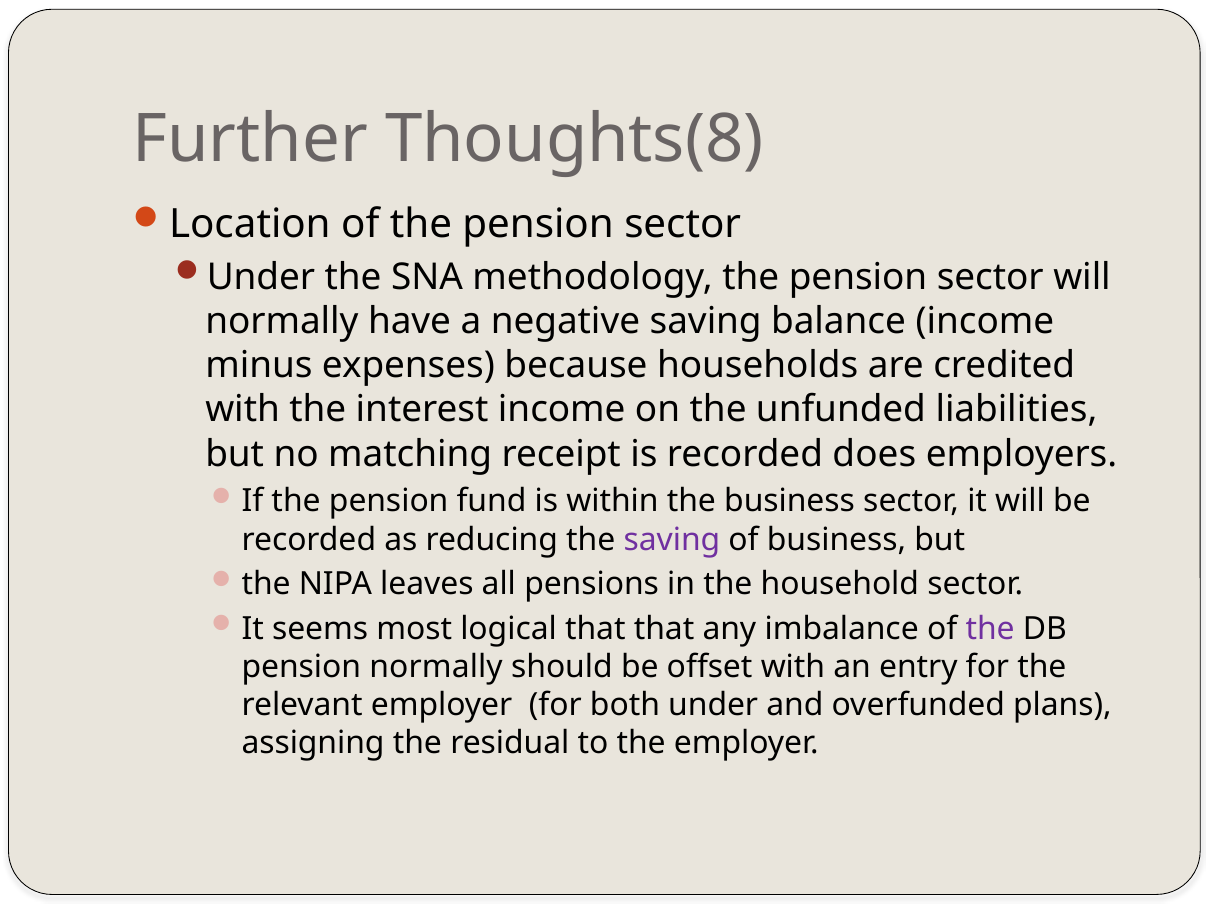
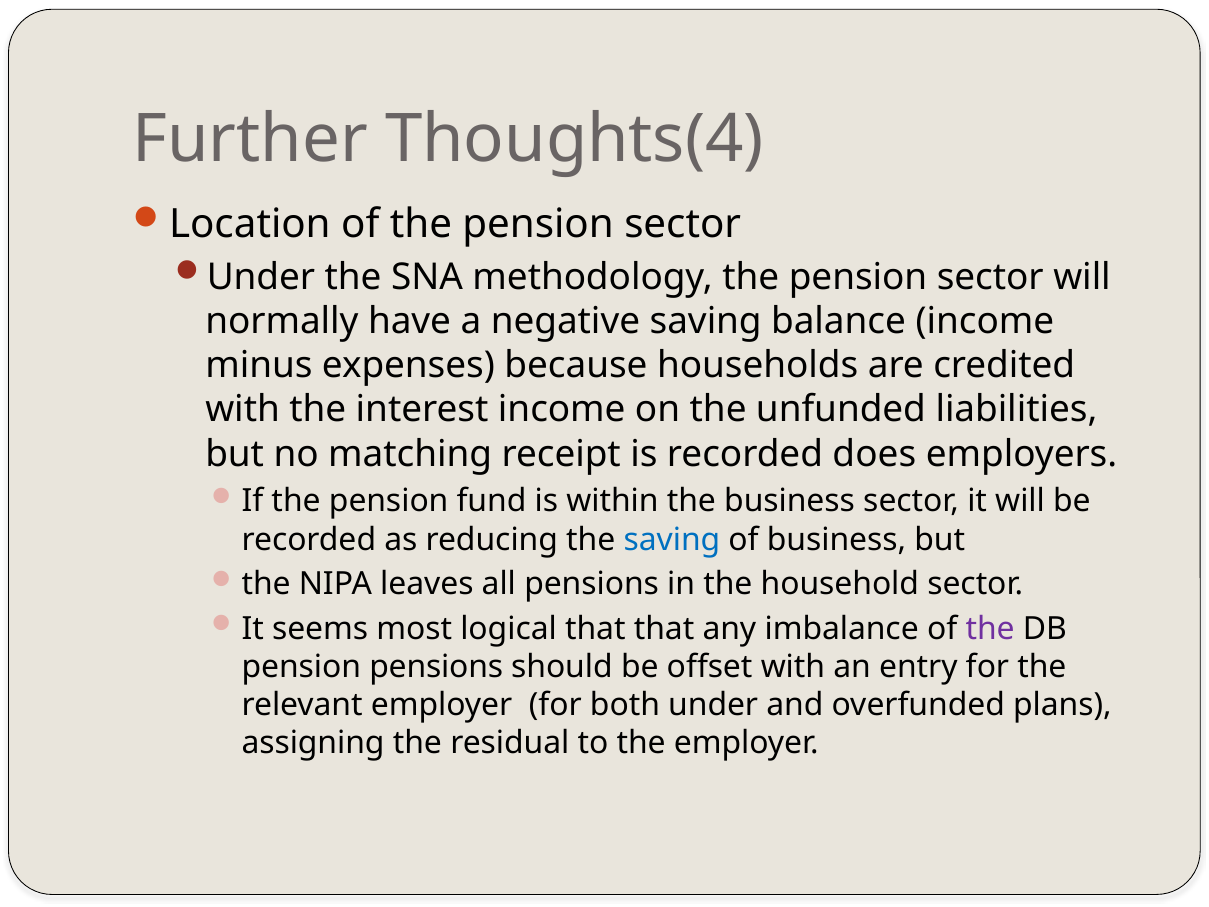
Thoughts(8: Thoughts(8 -> Thoughts(4 (574, 140)
saving colour: purple -> blue (672, 539)
pension normally: normally -> pensions (436, 667)
